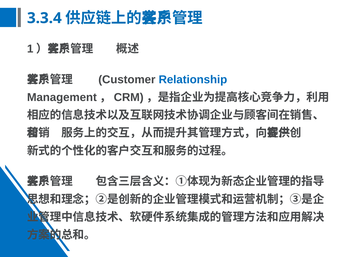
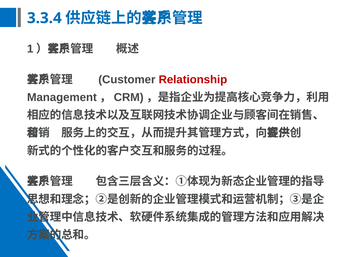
Relationship colour: blue -> red (193, 80)
